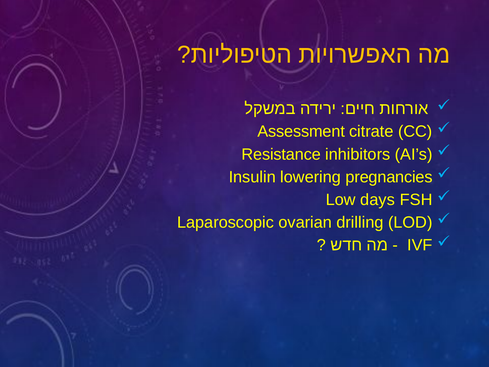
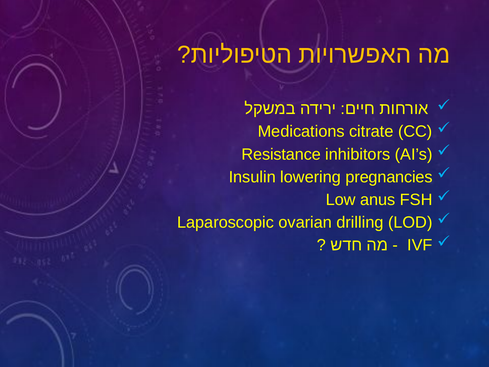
Assessment: Assessment -> Medications (301, 131)
days: days -> anus (378, 200)
